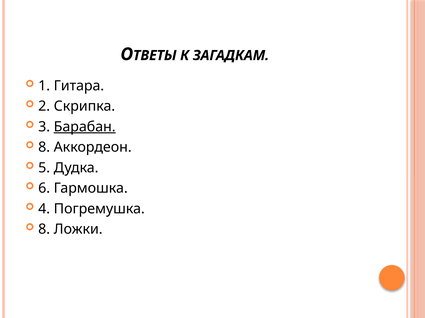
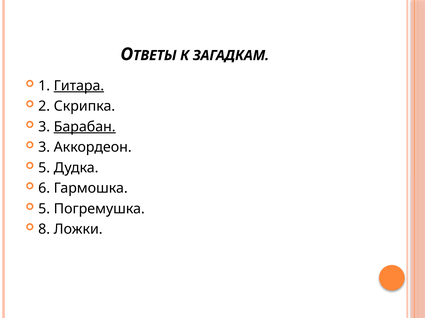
Гитара underline: none -> present (79, 86)
8: 8 -> 3 (44, 148)
4: 4 -> 5 (44, 209)
